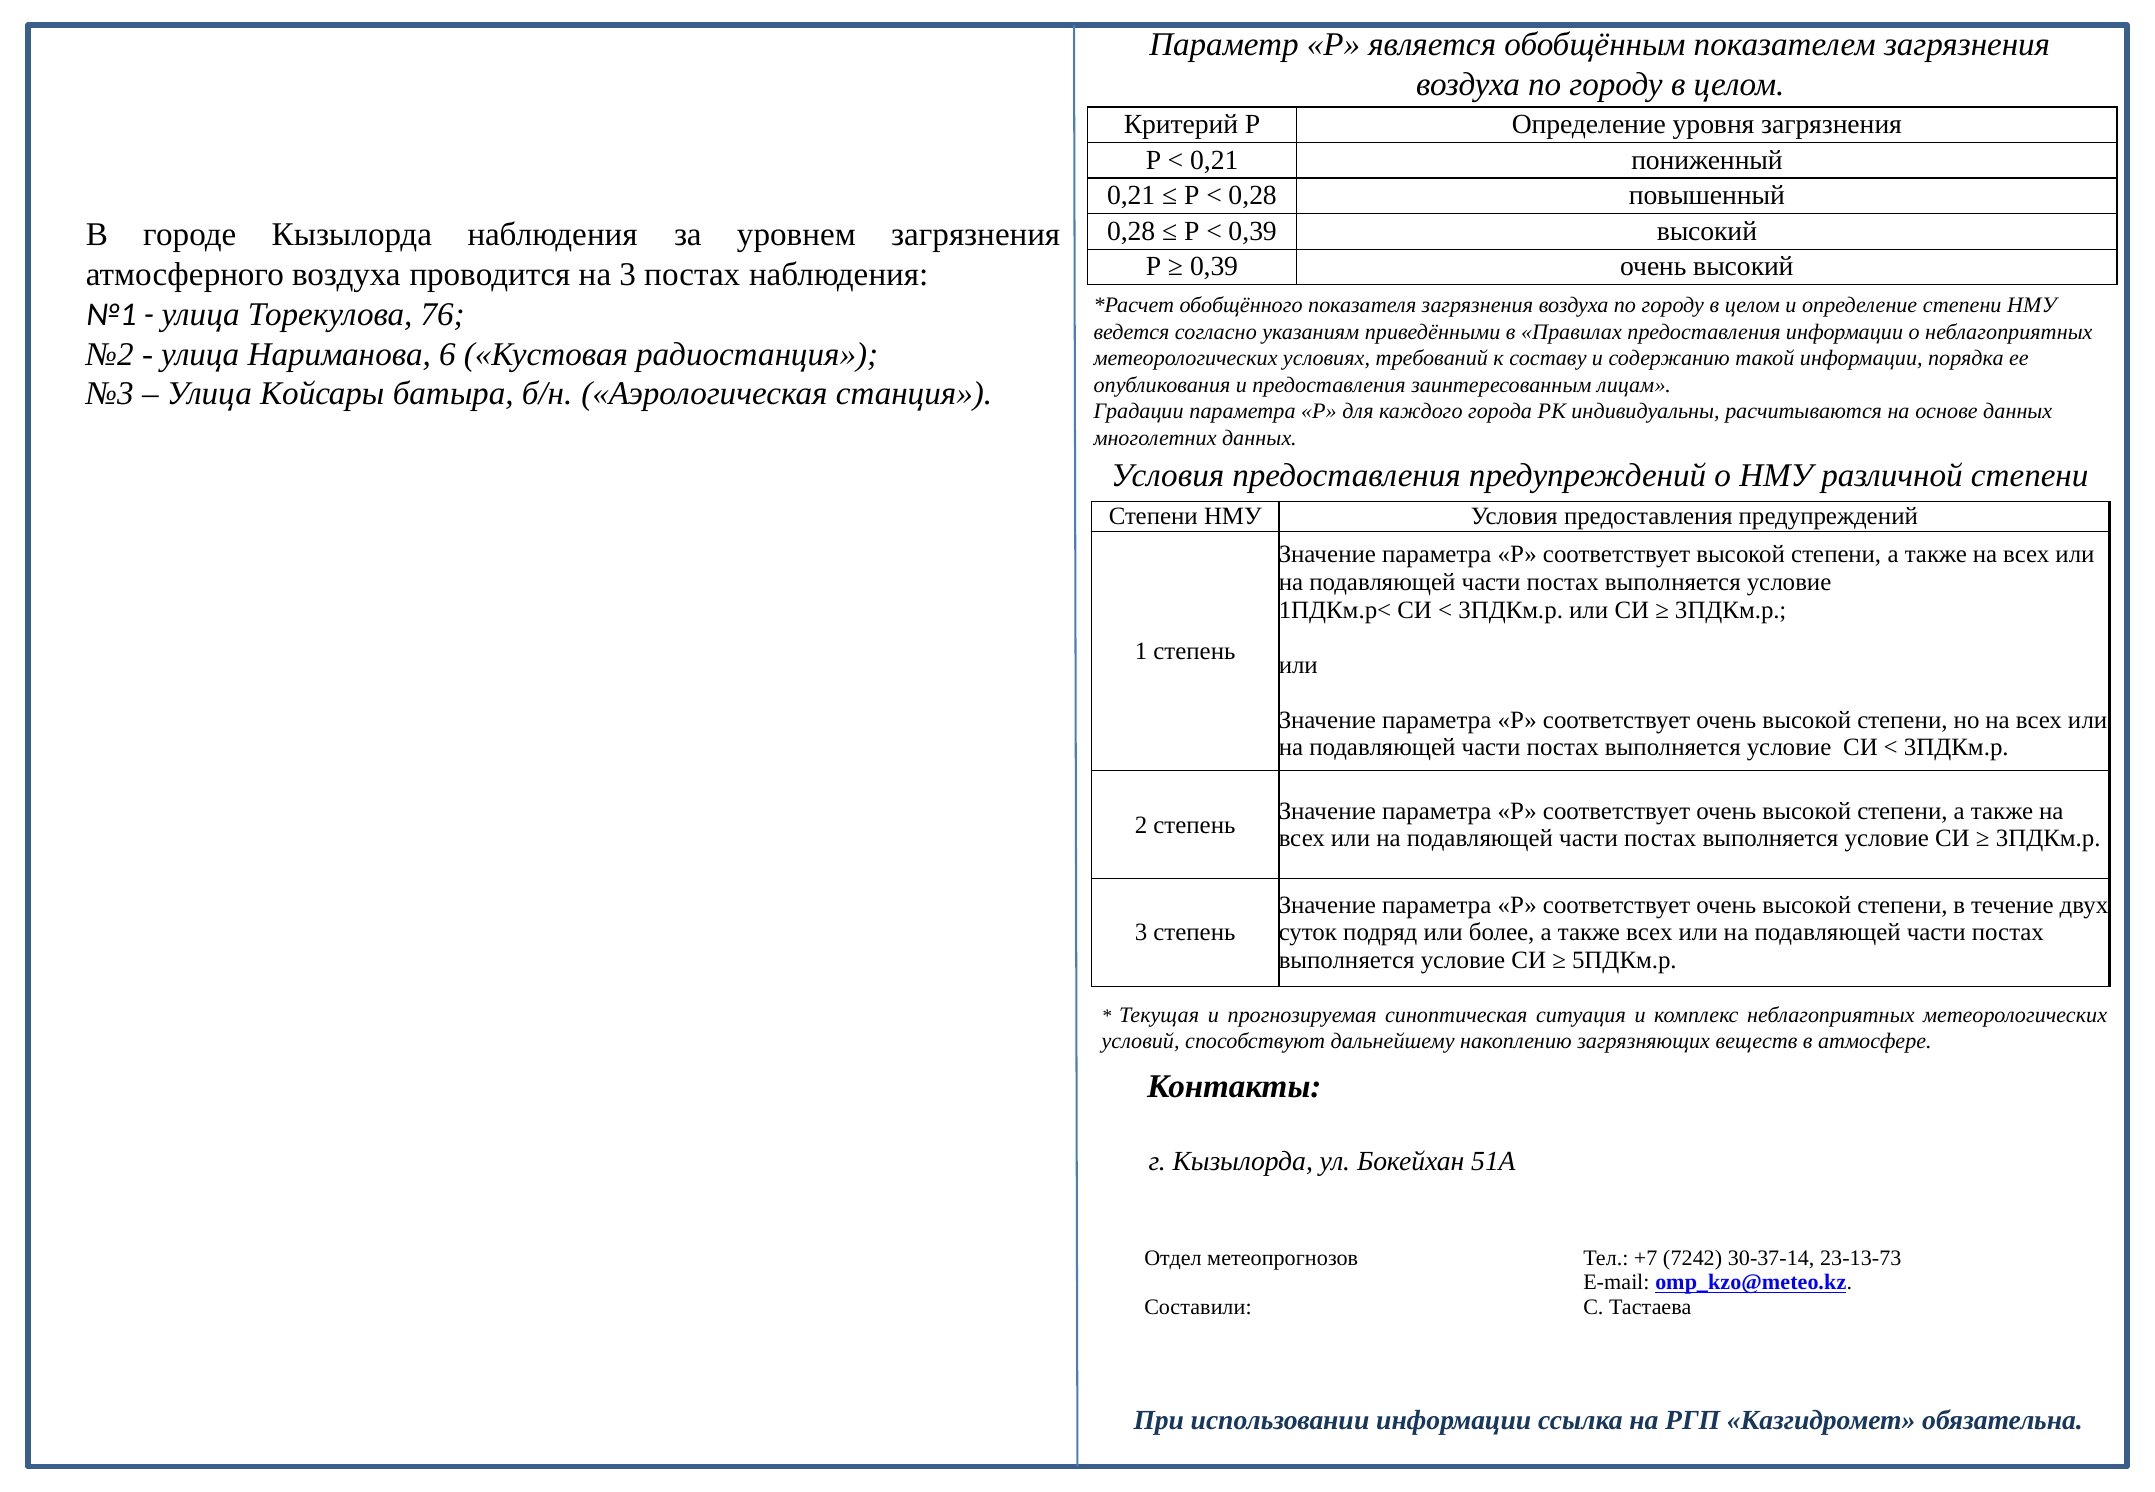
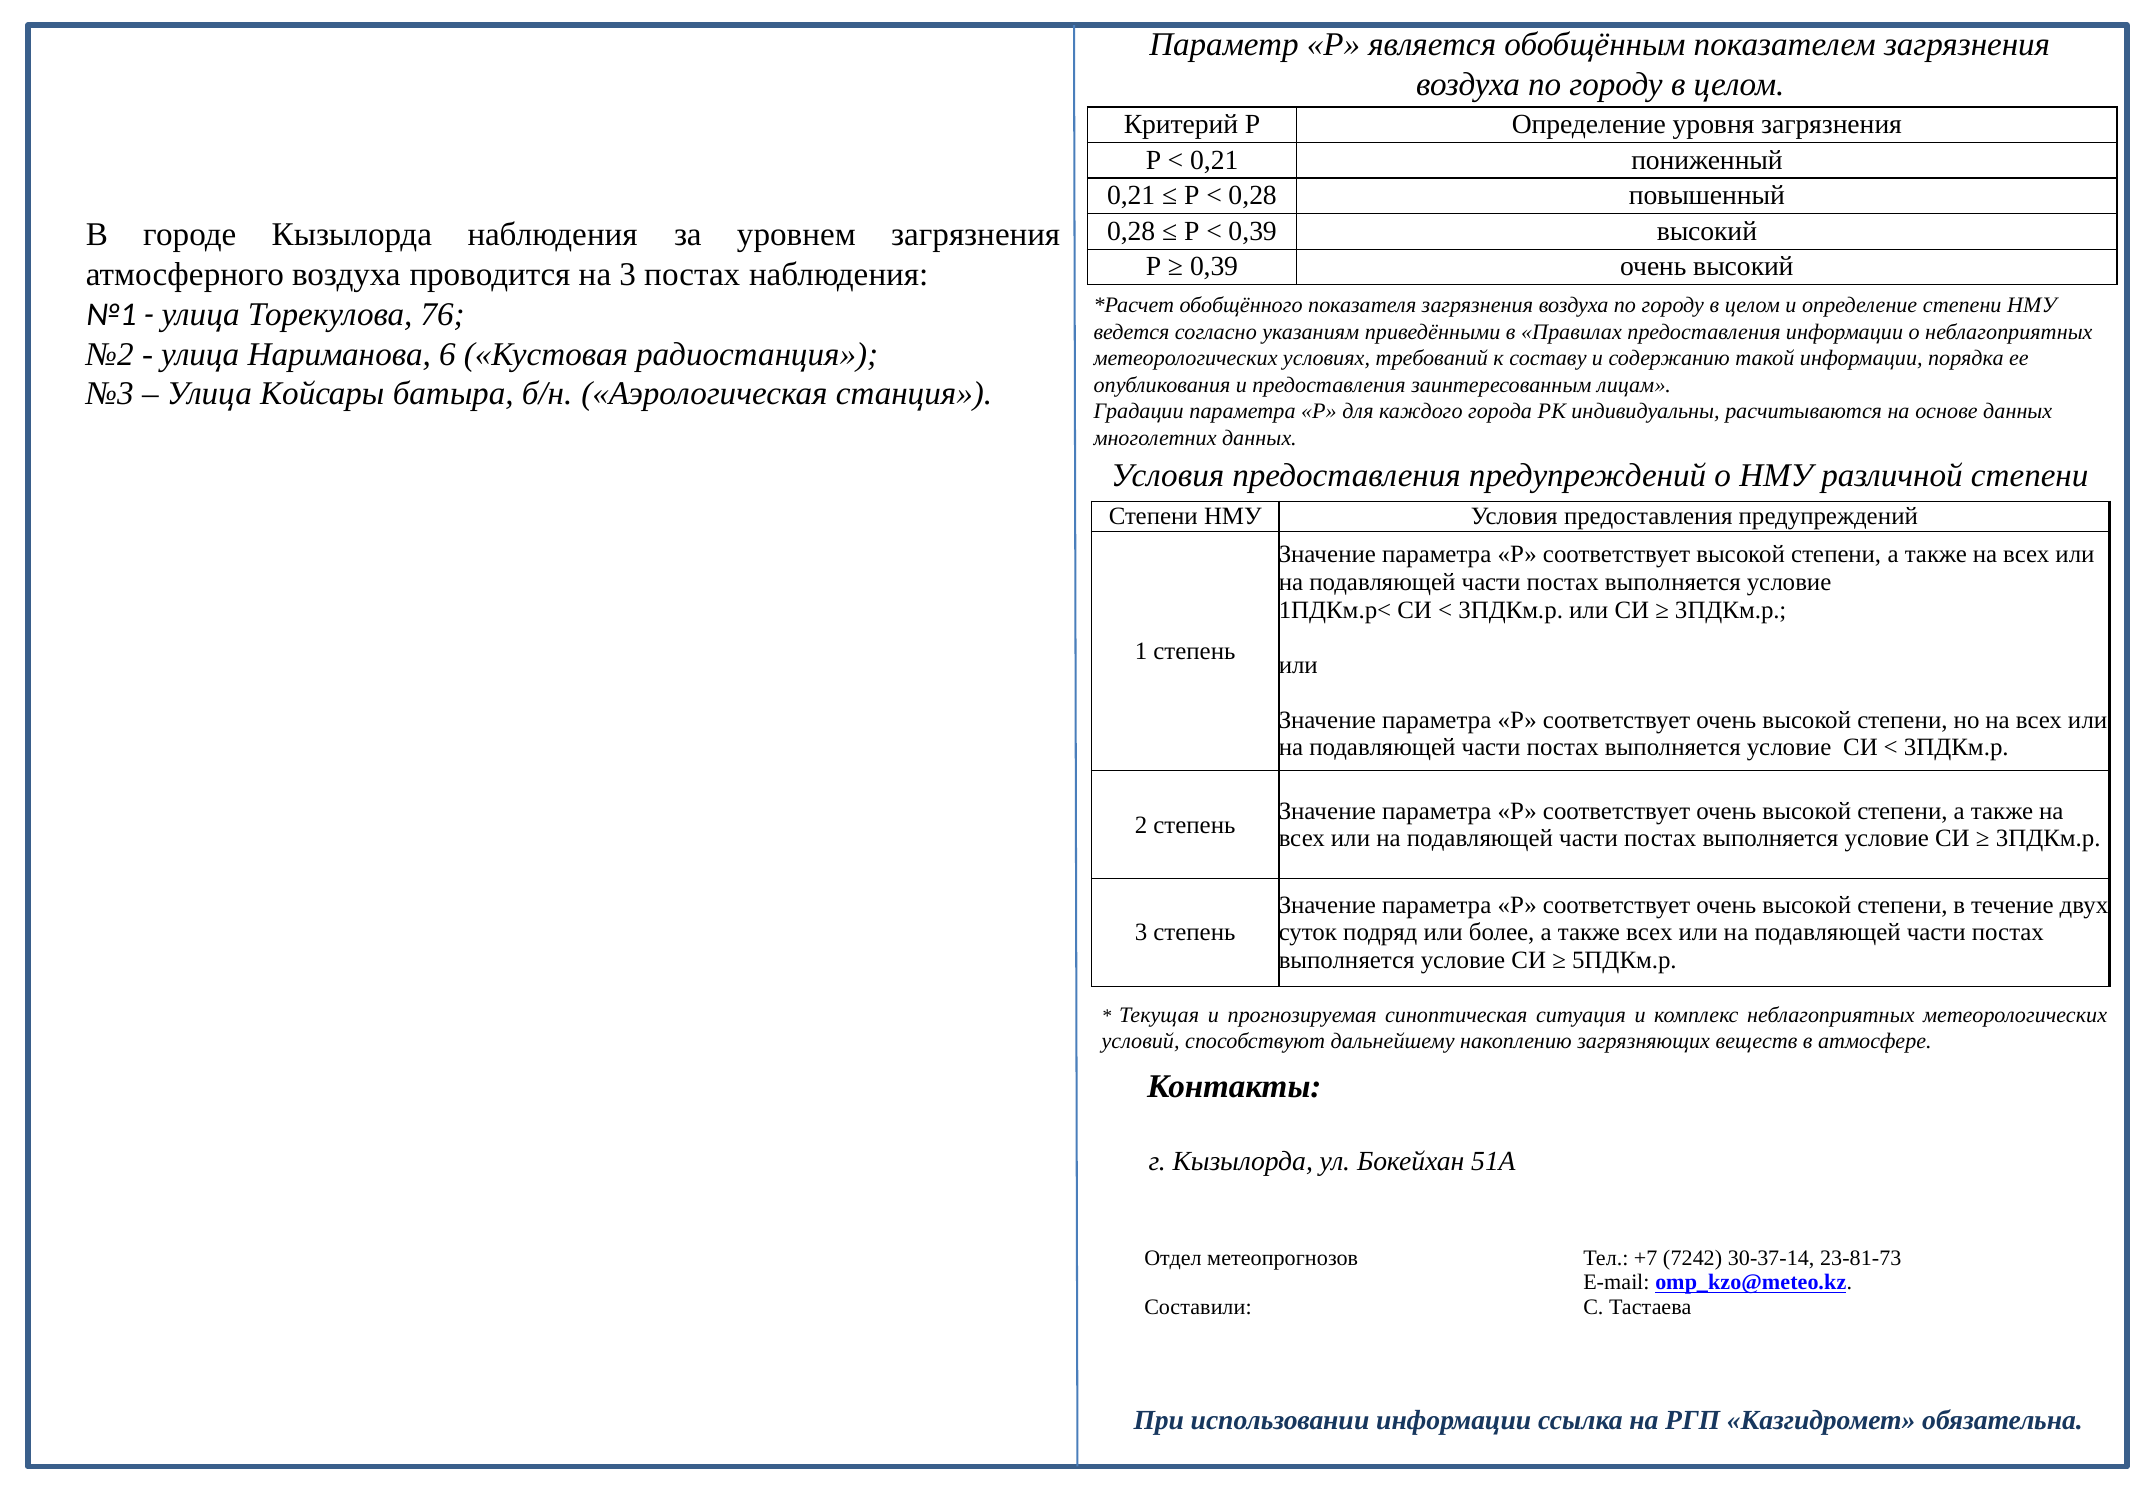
23-13-73: 23-13-73 -> 23-81-73 (1861, 1258)
